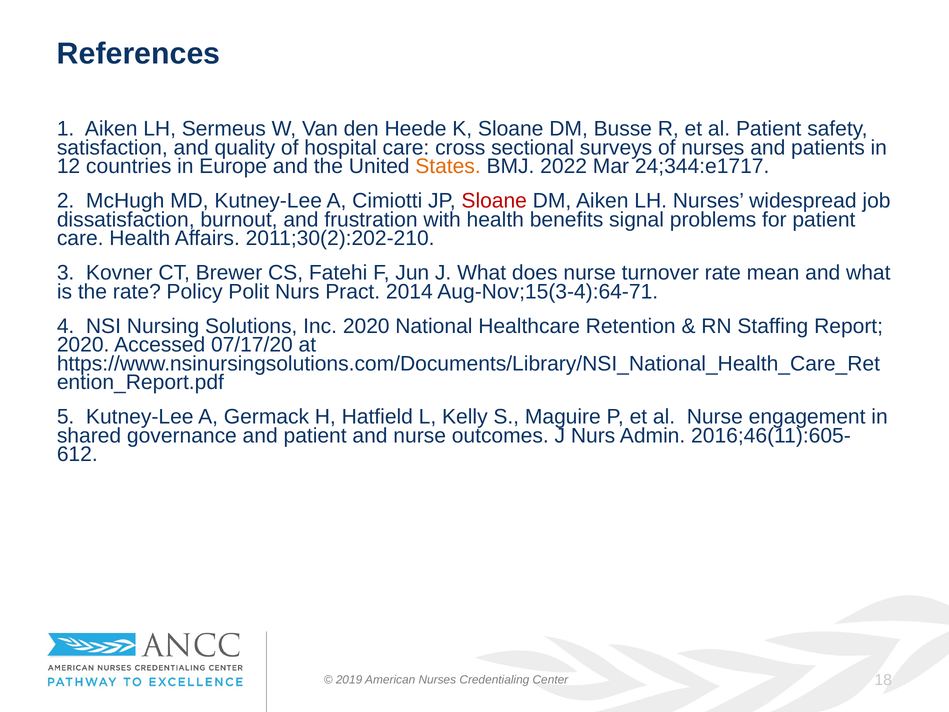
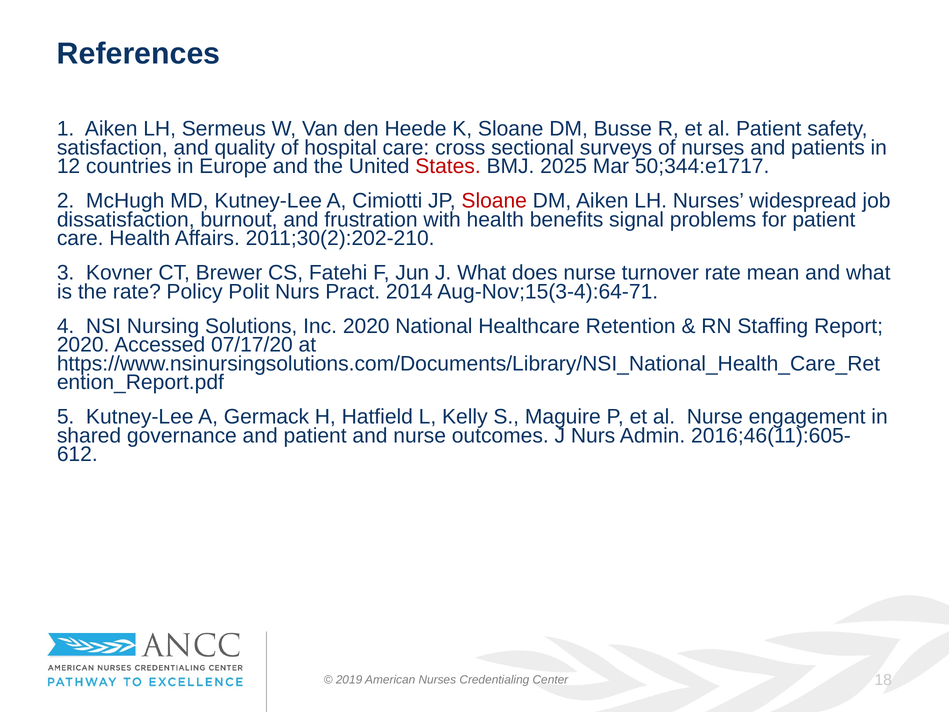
States colour: orange -> red (448, 166)
2022: 2022 -> 2025 (564, 166)
24;344:e1717: 24;344:e1717 -> 50;344:e1717 (702, 166)
